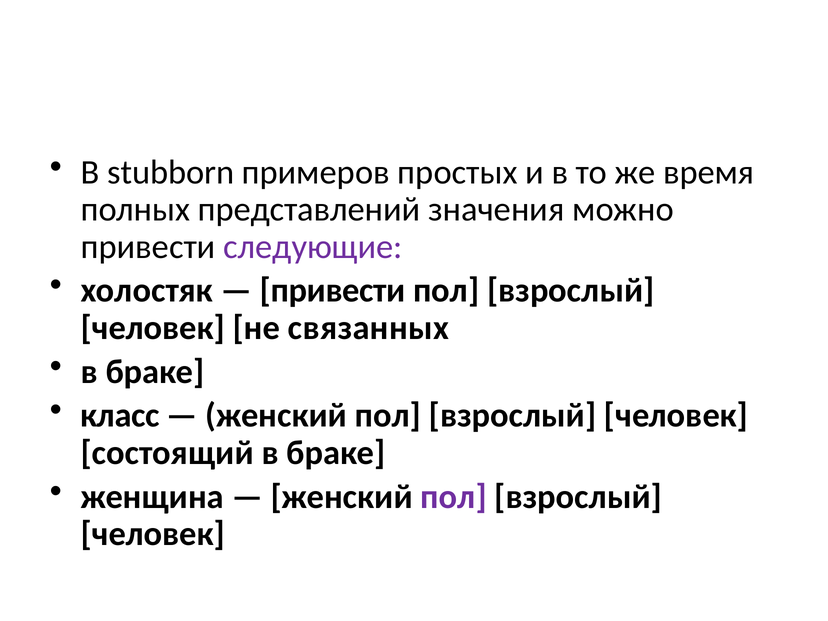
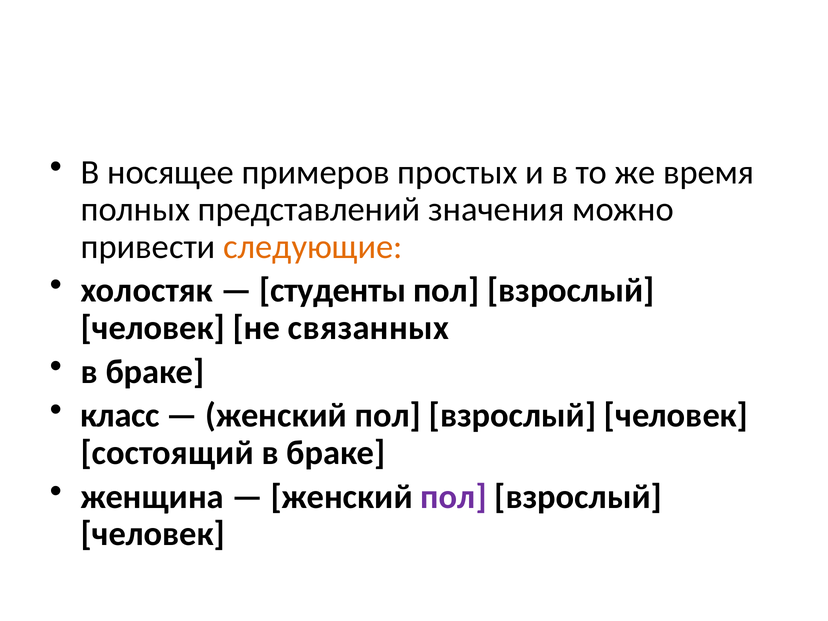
stubborn: stubborn -> носящее (171, 172)
следующие colour: purple -> orange (313, 247)
привести: привести -> студенты (333, 291)
